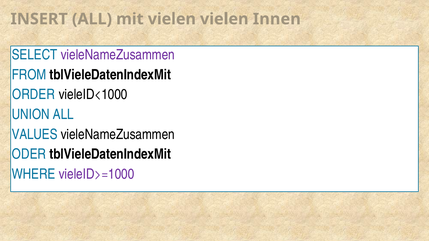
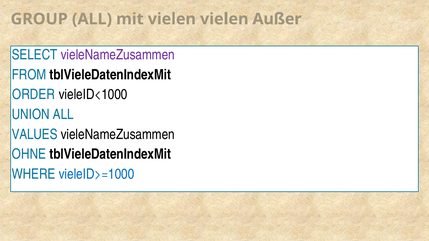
INSERT: INSERT -> GROUP (39, 19)
Innen: Innen -> Außer (277, 19)
ODER: ODER -> OHNE (29, 154)
vieleID>=1000 colour: purple -> blue (96, 174)
